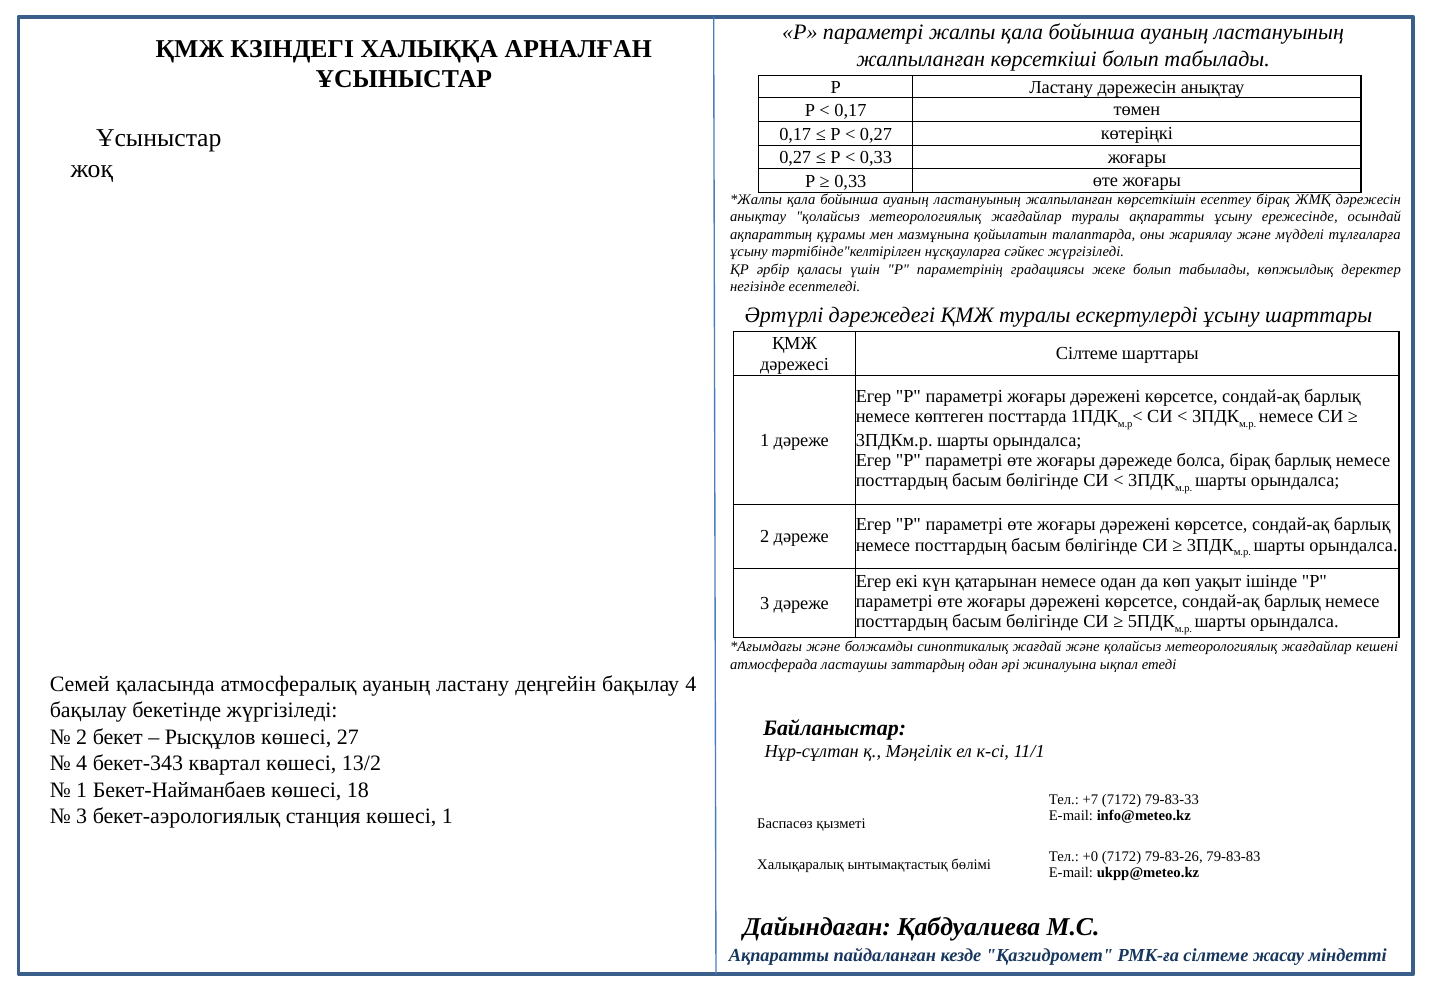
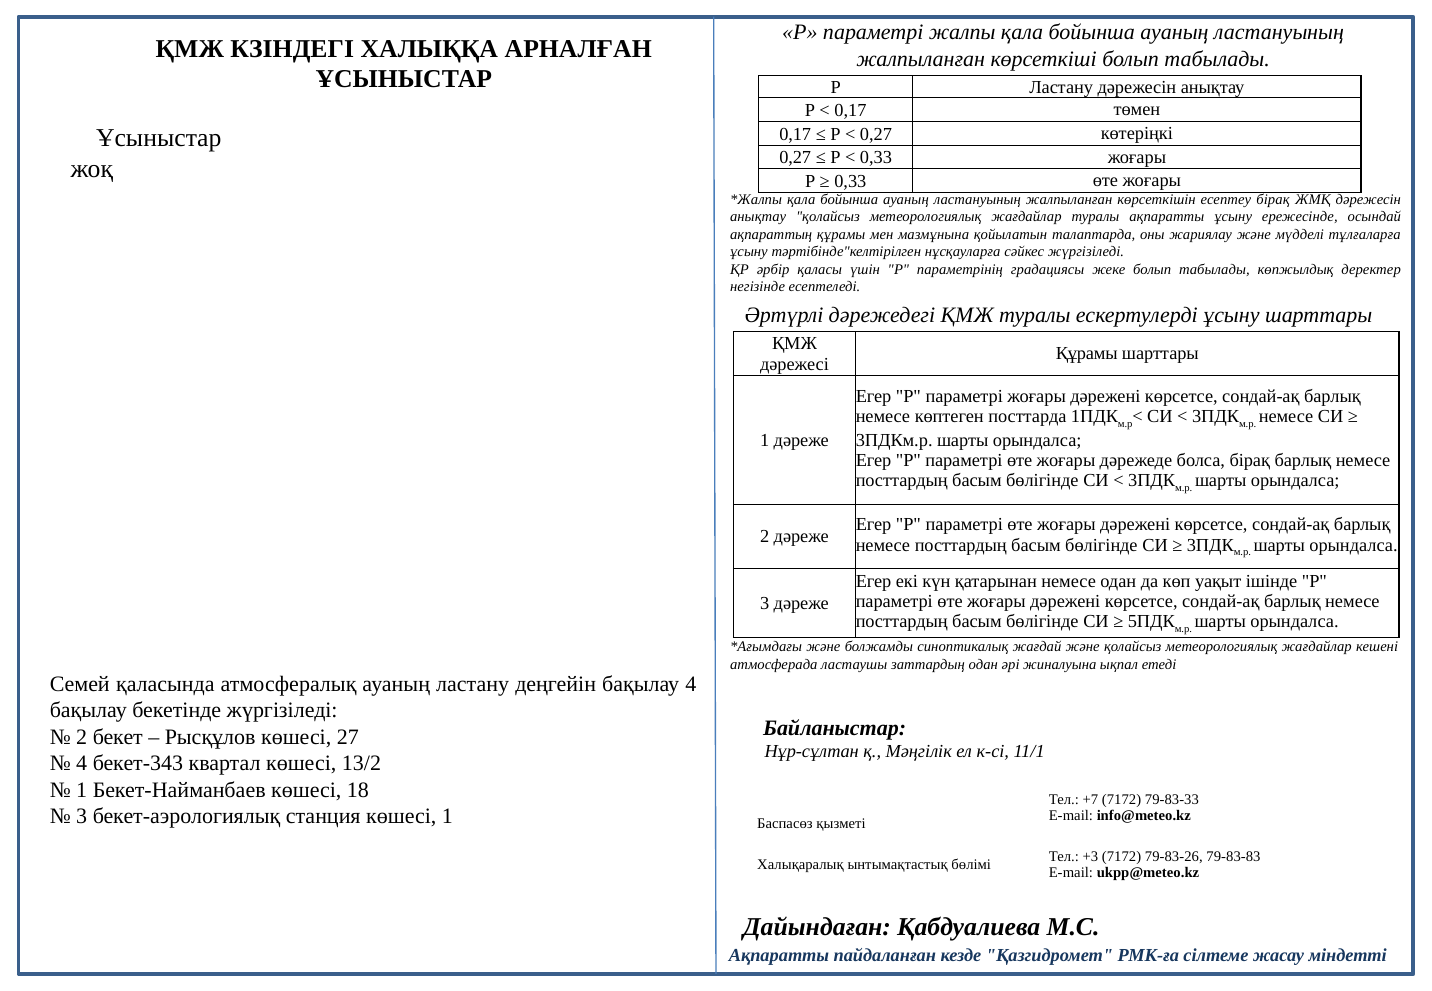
Сілтеме: Сілтеме -> Құрамы (1087, 354)
+0: +0 -> +3 (1090, 857)
